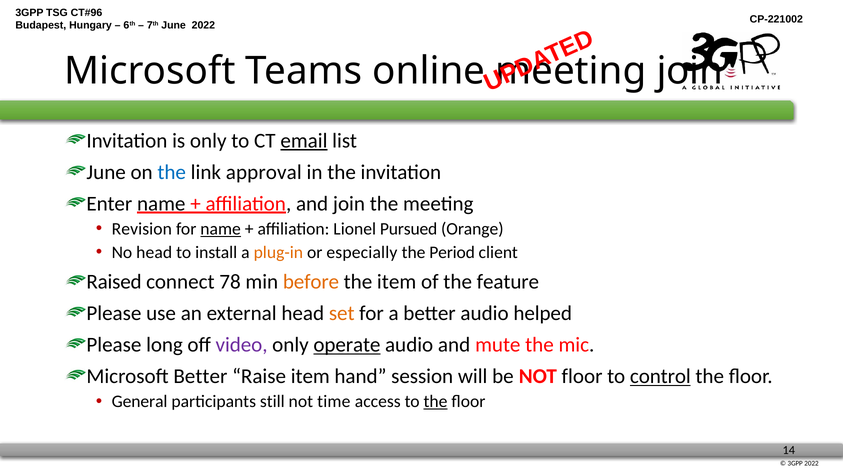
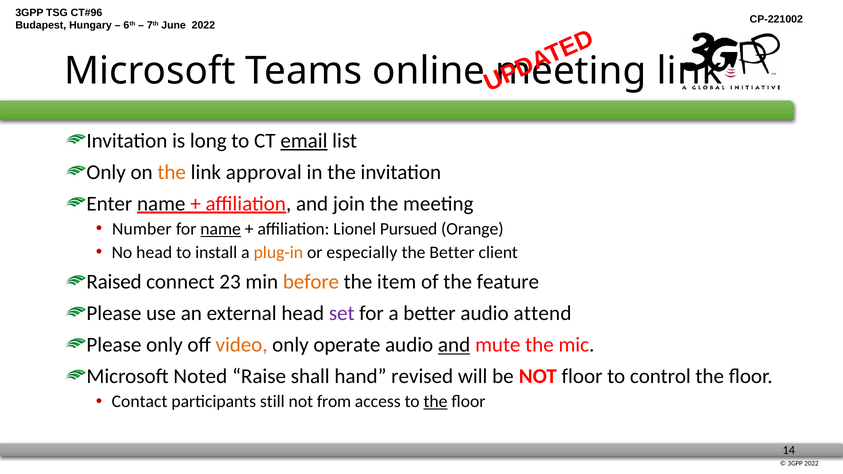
join: join -> link (689, 71)
is only: only -> long (208, 141)
June: June -> Only (106, 172)
the colour: blue -> orange (172, 172)
Revision: Revision -> Number (142, 229)
the Period: Period -> Better (452, 252)
78: 78 -> 23 (230, 282)
set colour: orange -> purple (342, 313)
helped: helped -> attend (543, 313)
Please long: long -> only (164, 345)
video colour: purple -> orange (242, 345)
operate underline: present -> none (347, 345)
and underline: none -> present (454, 345)
Microsoft Better: Better -> Noted (200, 377)
Raise item: item -> shall (310, 377)
session: session -> revised (422, 377)
control underline: present -> none (660, 377)
General: General -> Contact (140, 402)
time: time -> from (334, 402)
